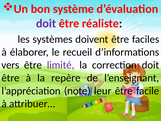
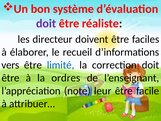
systèmes: systèmes -> directeur (53, 39)
limité colour: purple -> blue (61, 65)
repère: repère -> ordres (66, 78)
